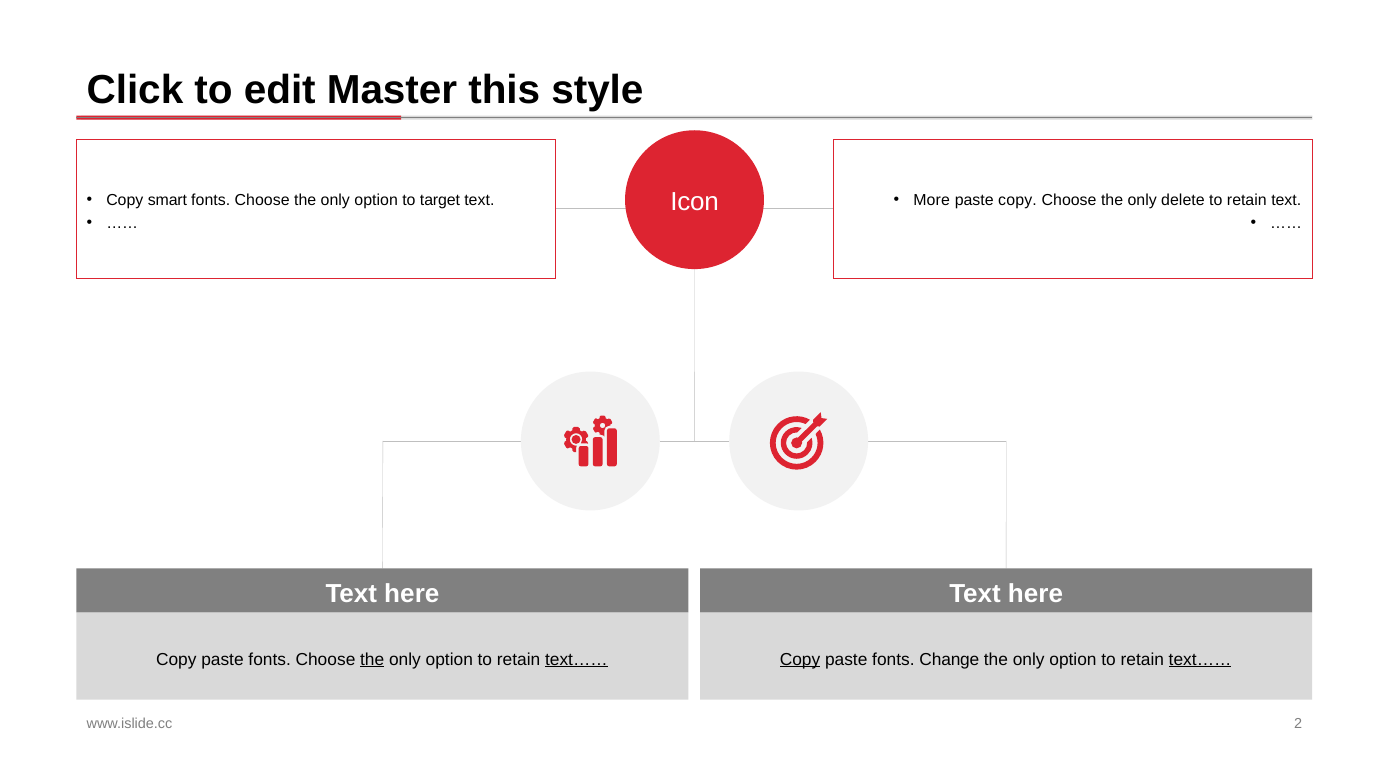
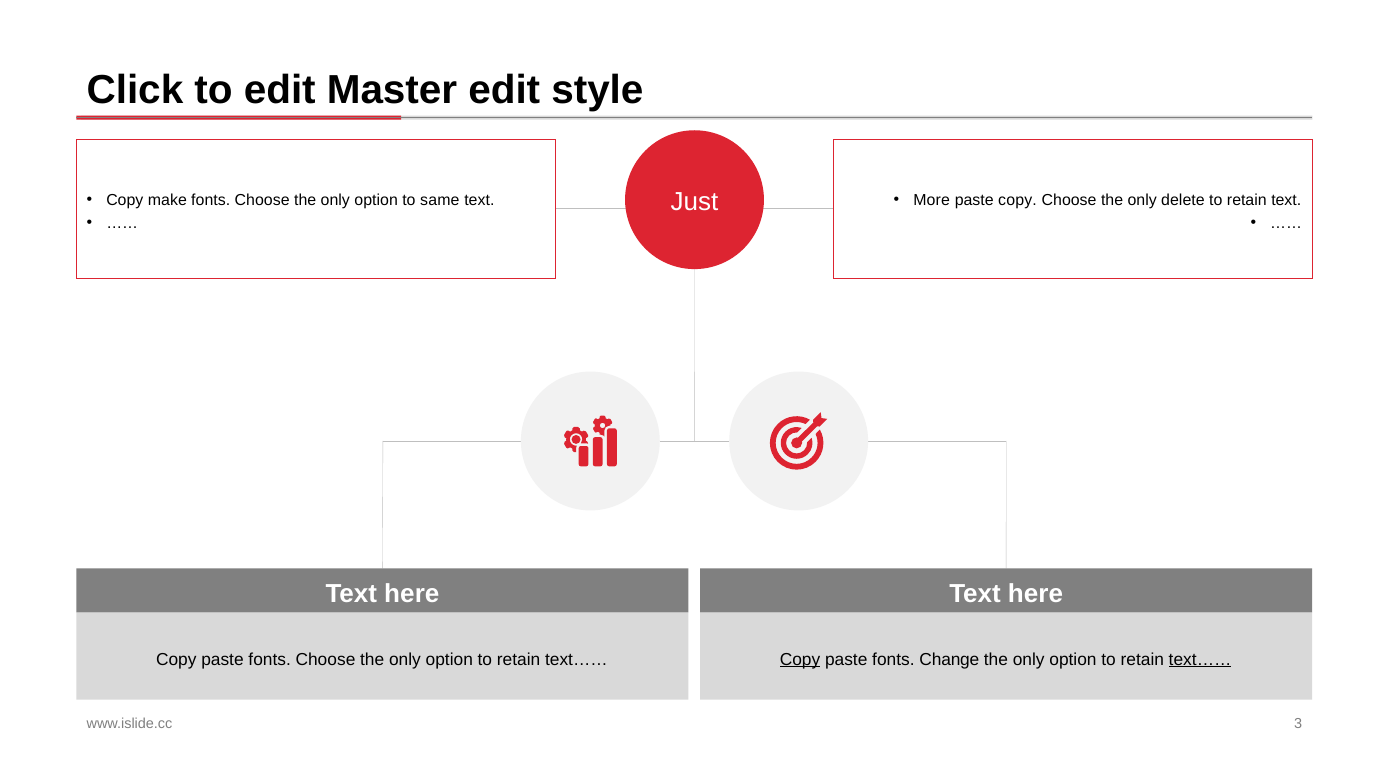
Master this: this -> edit (504, 90)
Icon: Icon -> Just (694, 202)
smart: smart -> make (167, 200)
target: target -> same (440, 200)
the underline: present -> none (372, 660)
text…… underline: present -> none (576, 660)
2: 2 -> 3 (1298, 724)
